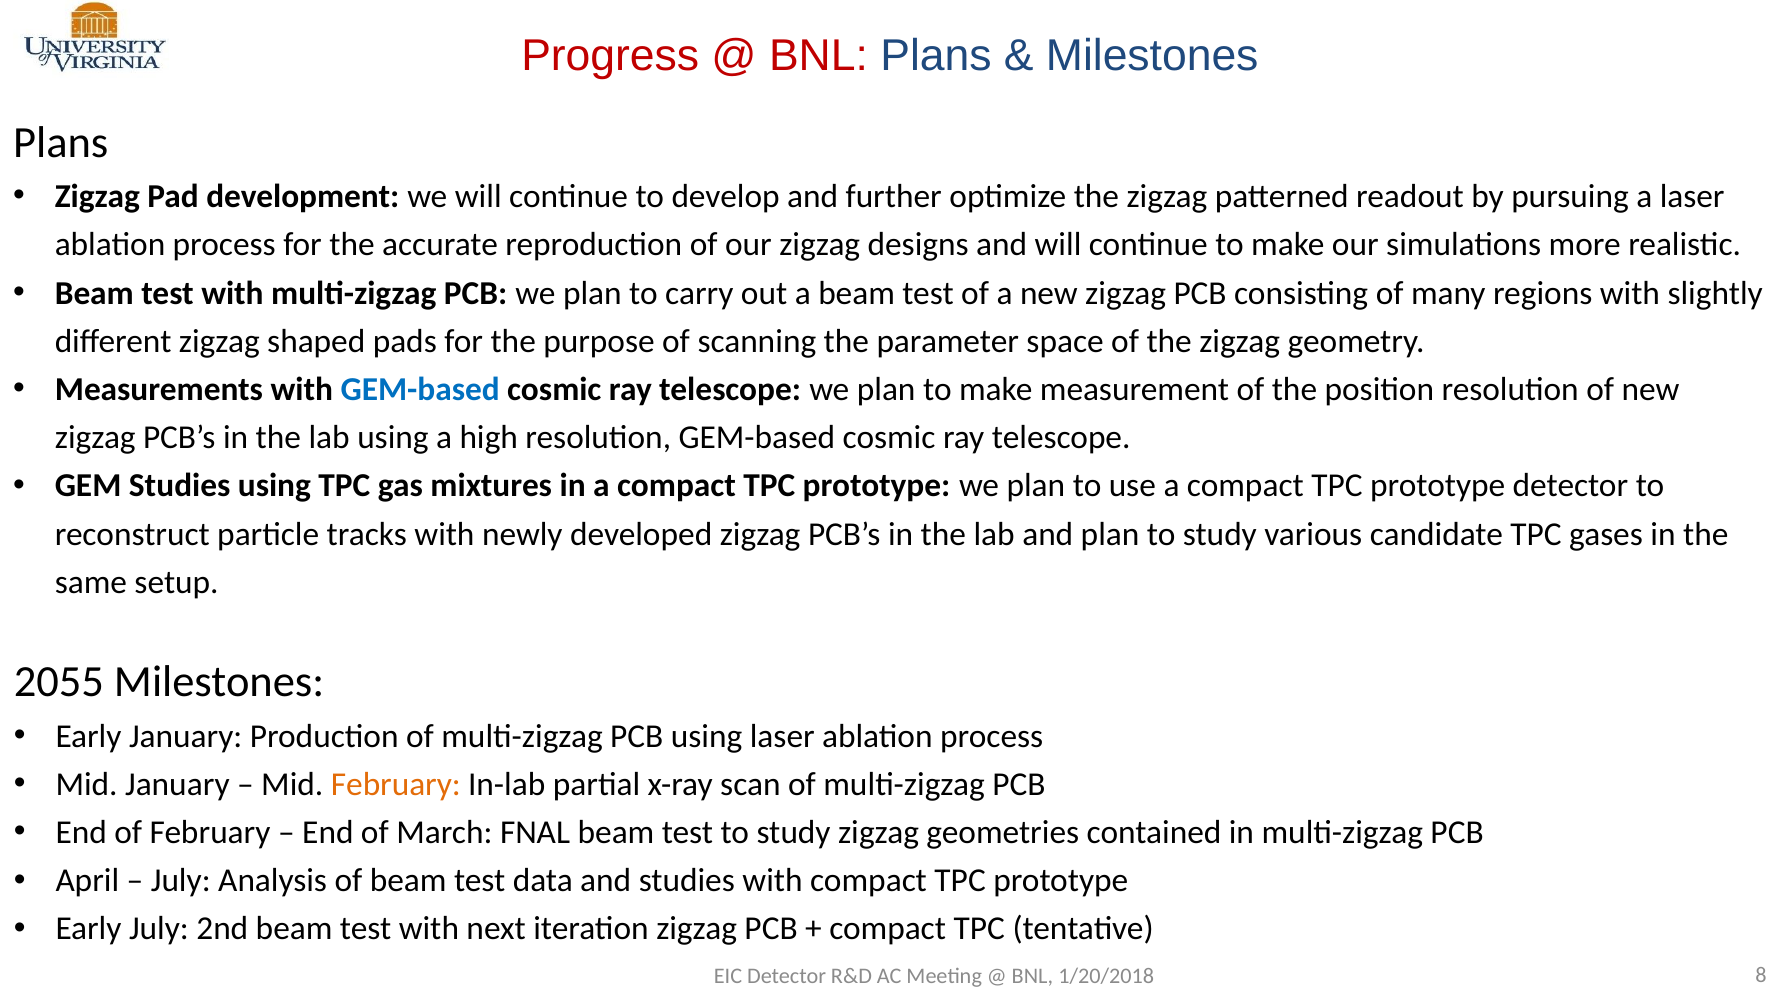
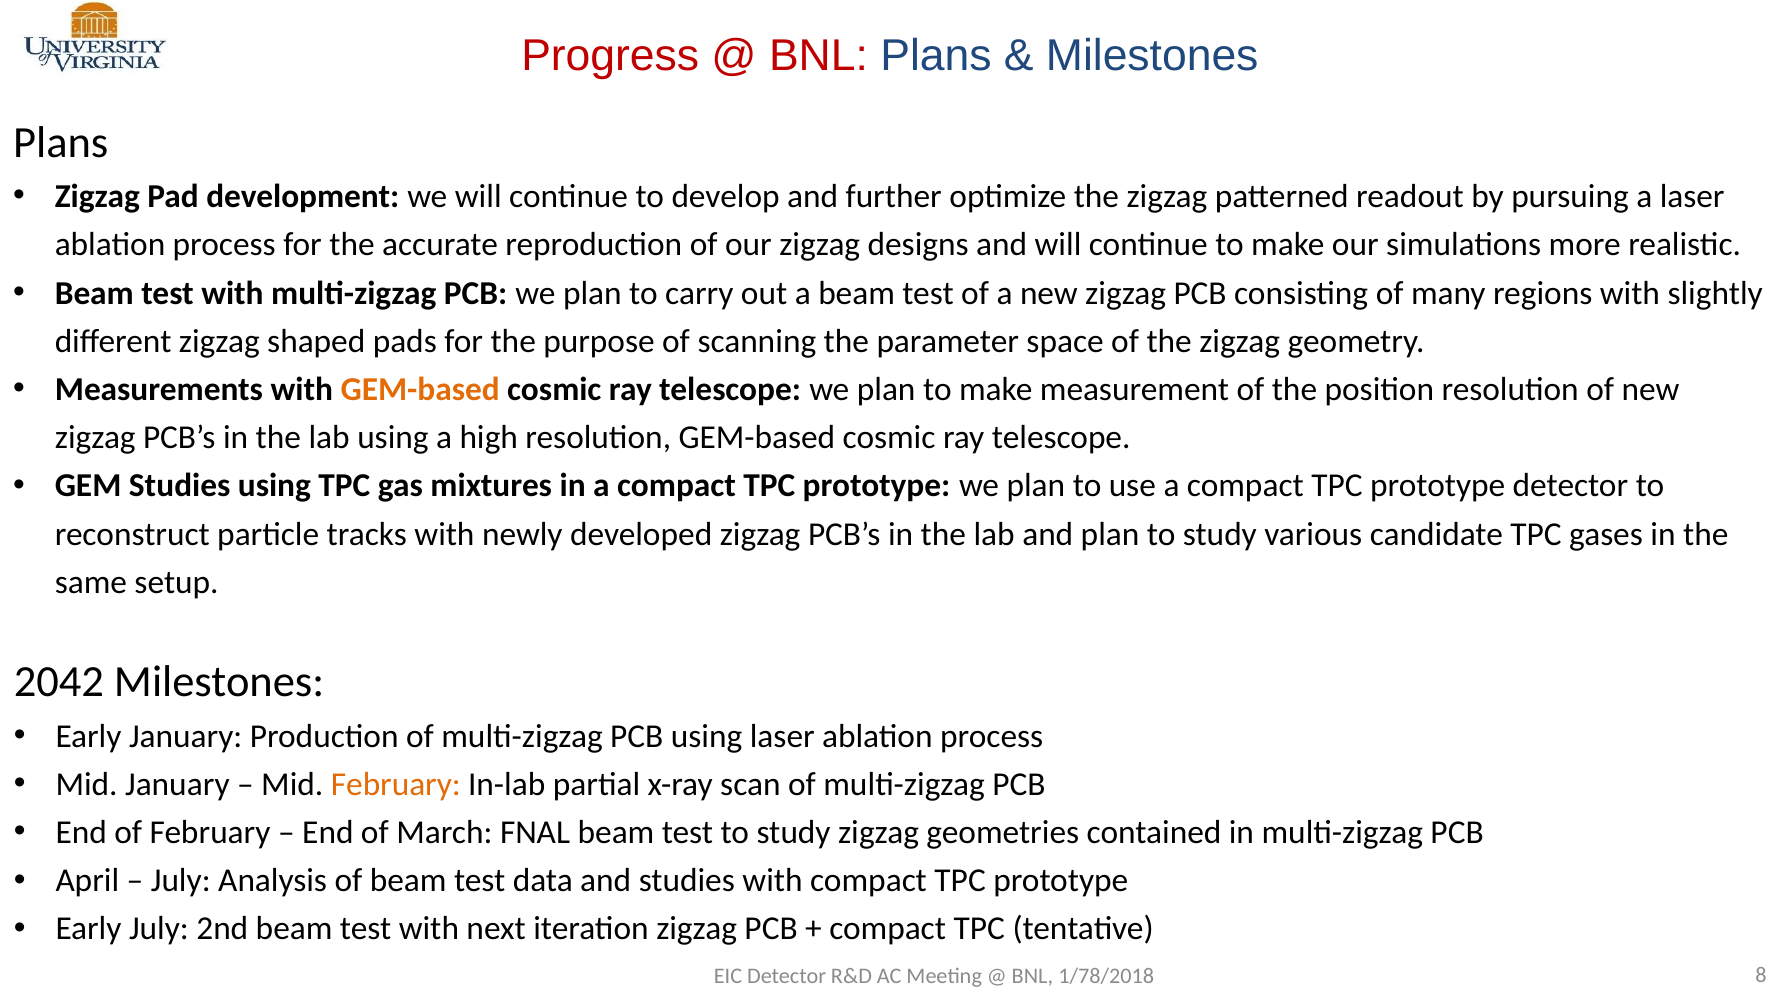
GEM-based colour: blue -> orange (420, 390)
2055: 2055 -> 2042 (59, 682)
1/20/2018: 1/20/2018 -> 1/78/2018 (1106, 976)
